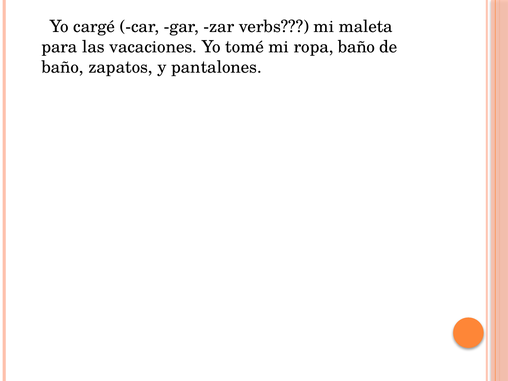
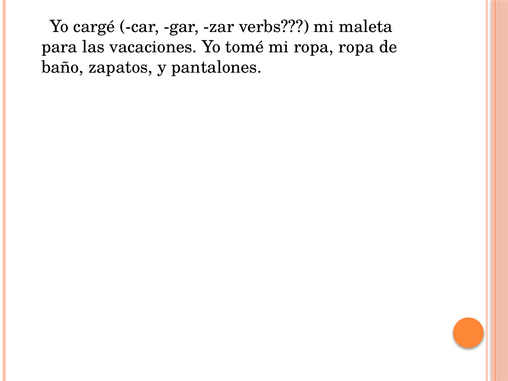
ropa baño: baño -> ropa (356, 47)
